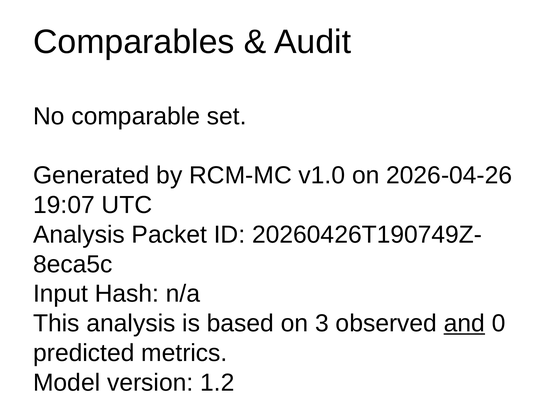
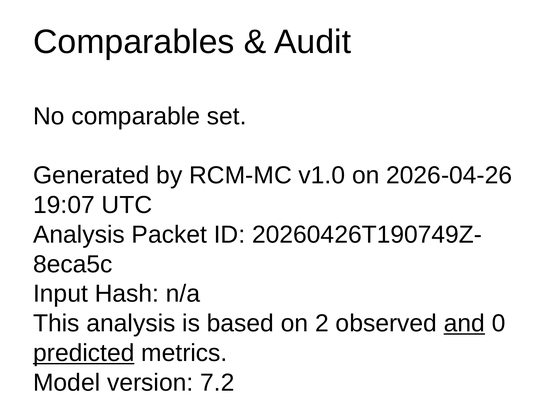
3: 3 -> 2 (322, 323)
predicted underline: none -> present (84, 353)
1.2: 1.2 -> 7.2 (217, 382)
